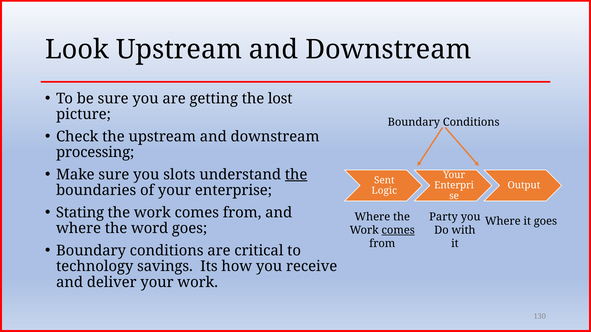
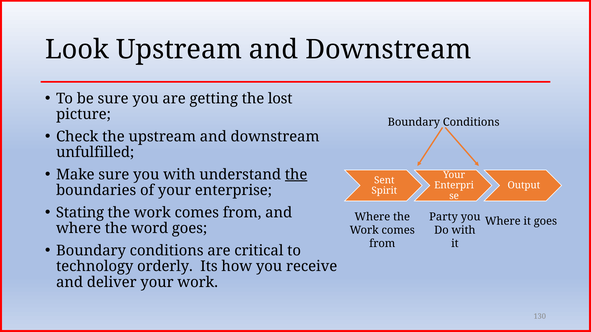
processing: processing -> unfulfilled (95, 153)
you slots: slots -> with (179, 175)
Logic: Logic -> Spirit (384, 191)
comes underline: present -> none (398, 230)
savings: savings -> orderly (165, 267)
